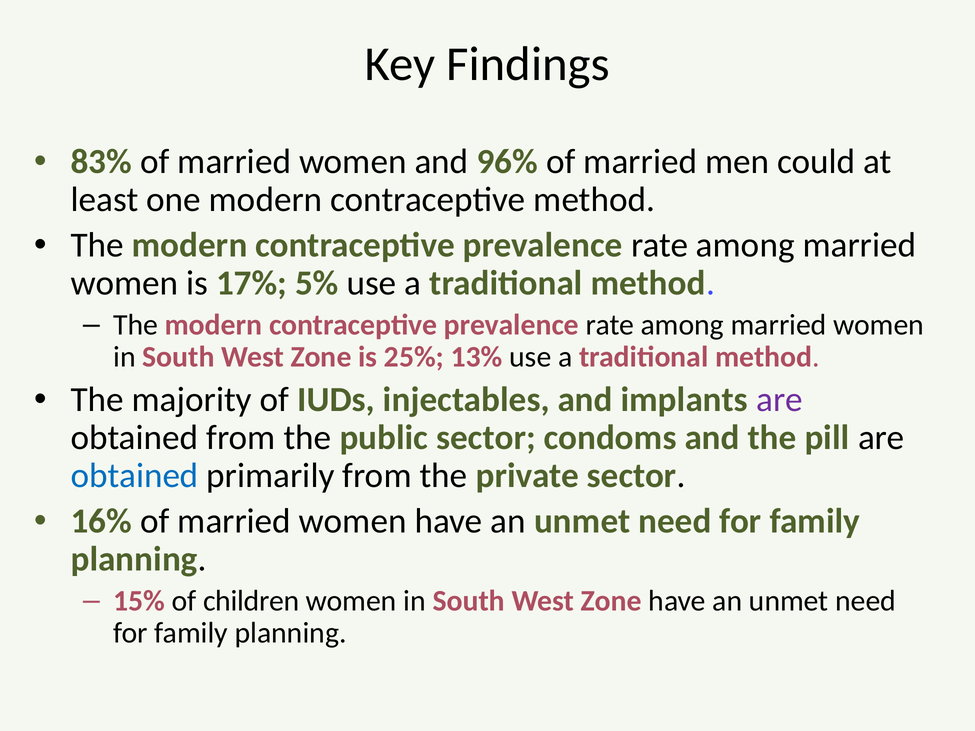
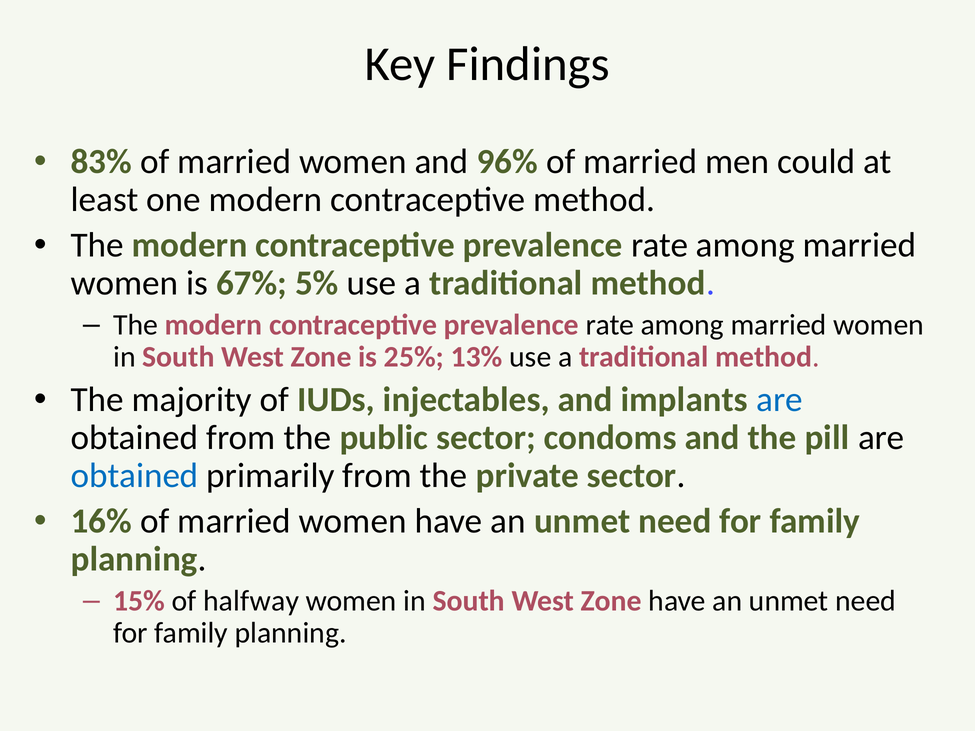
17%: 17% -> 67% (252, 283)
are colour: purple -> blue (779, 400)
children: children -> halfway (251, 601)
